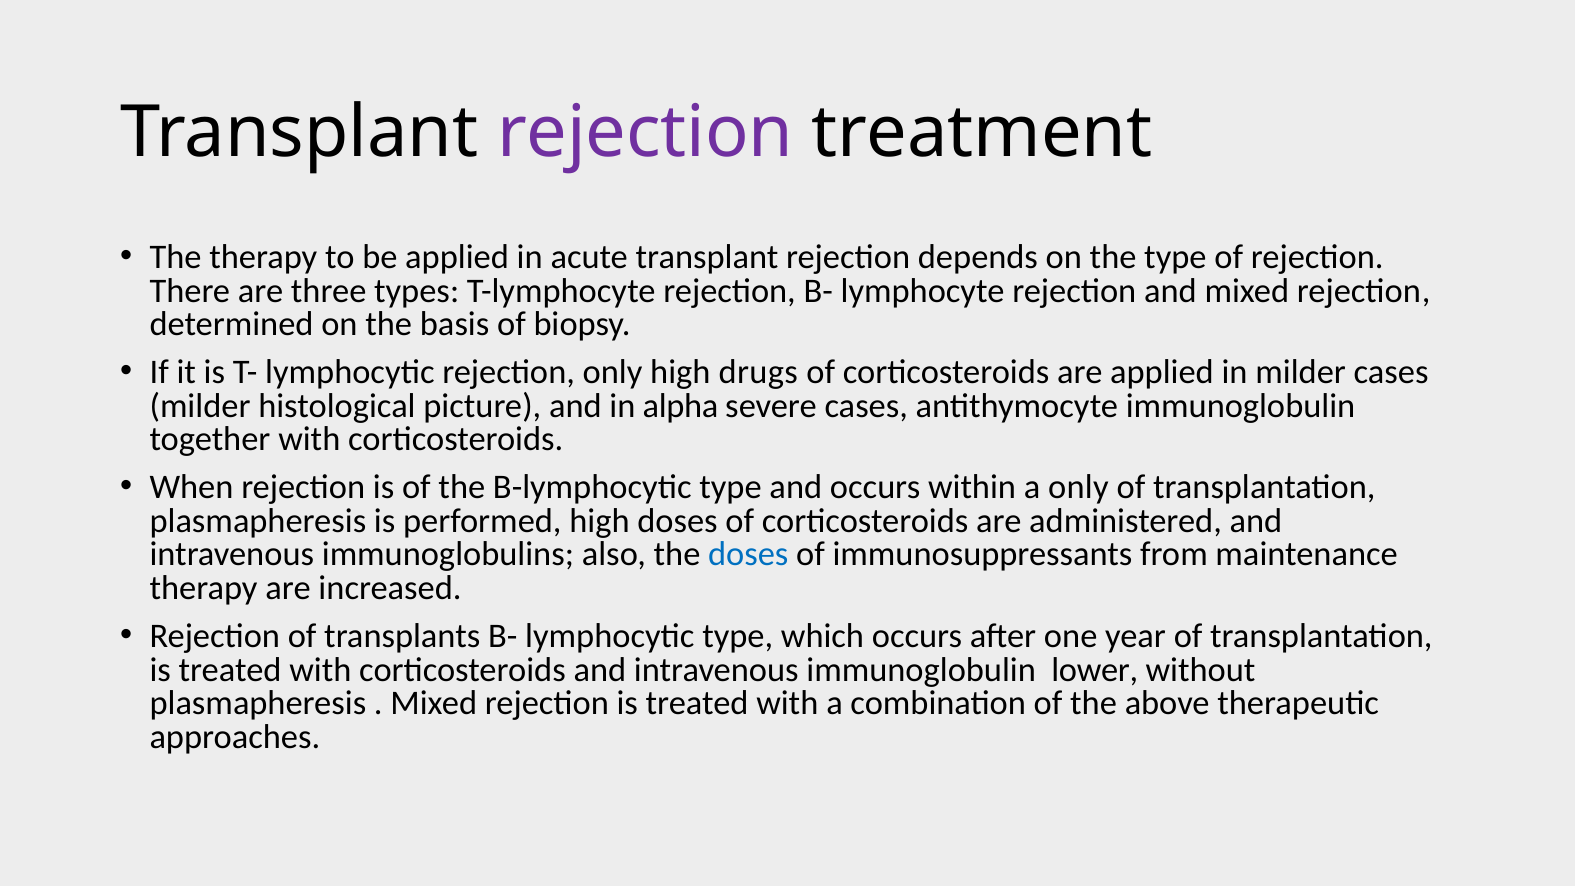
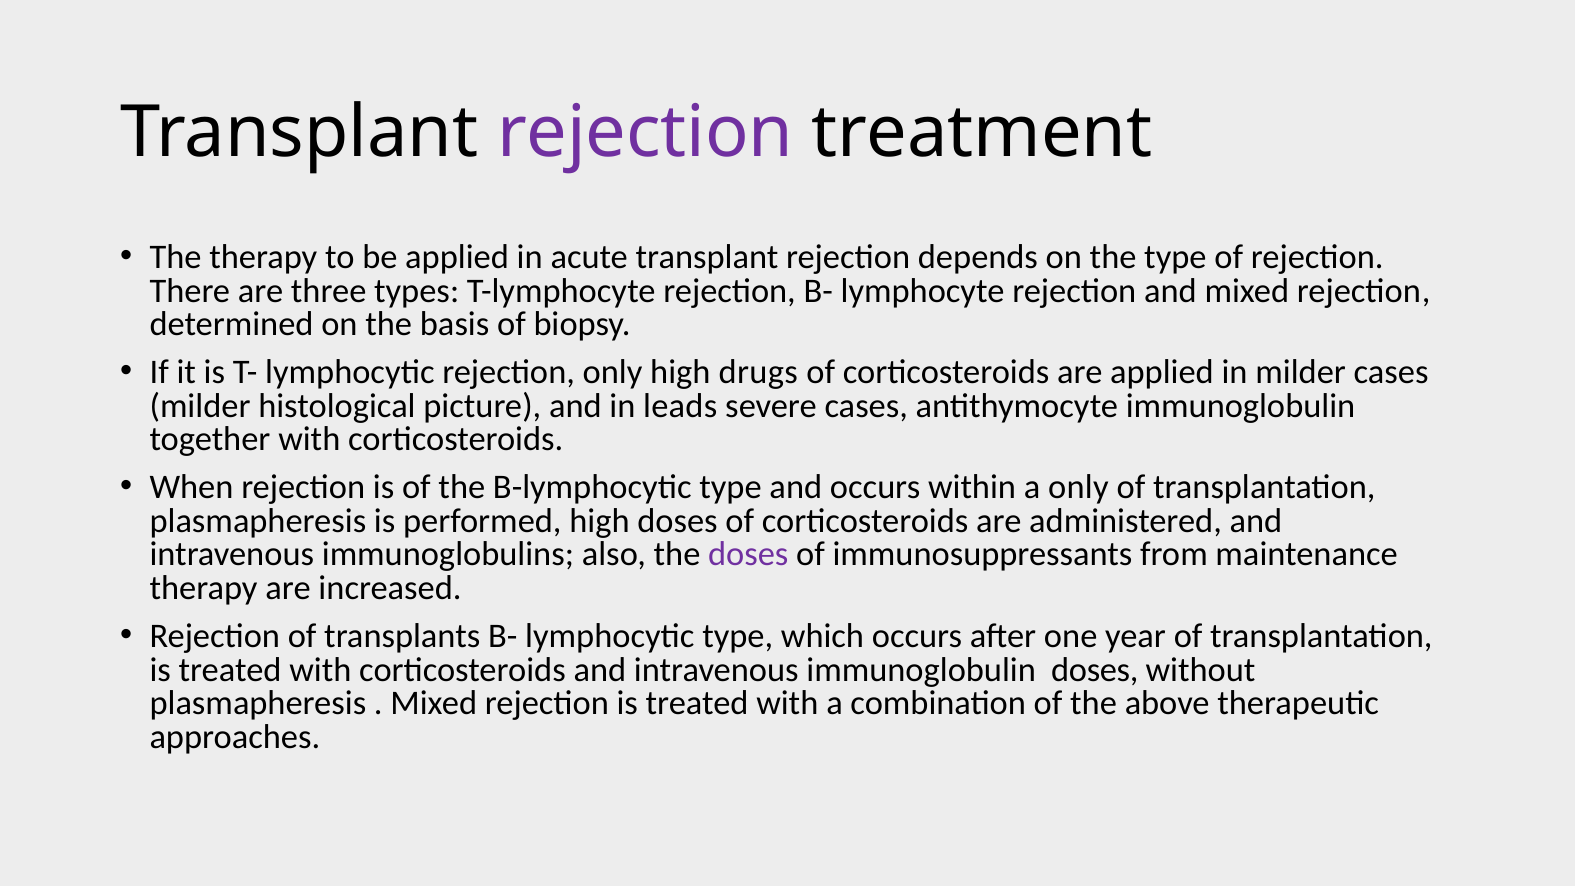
alpha: alpha -> leads (680, 406)
doses colour: blue -> purple (748, 555)
immunoglobulin lower: lower -> doses (1095, 670)
